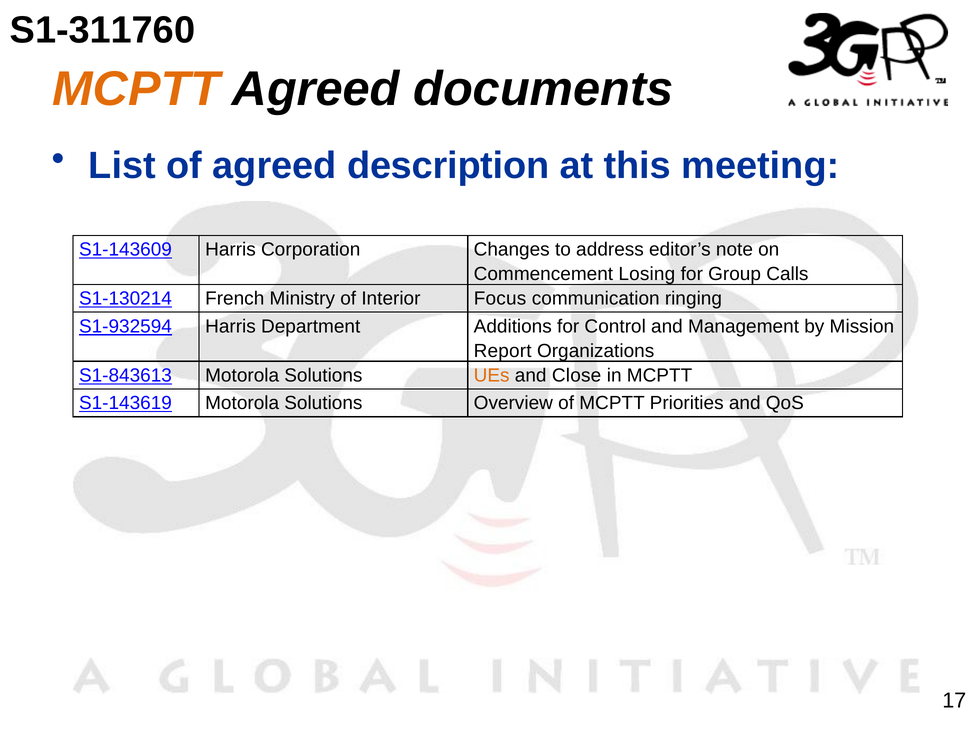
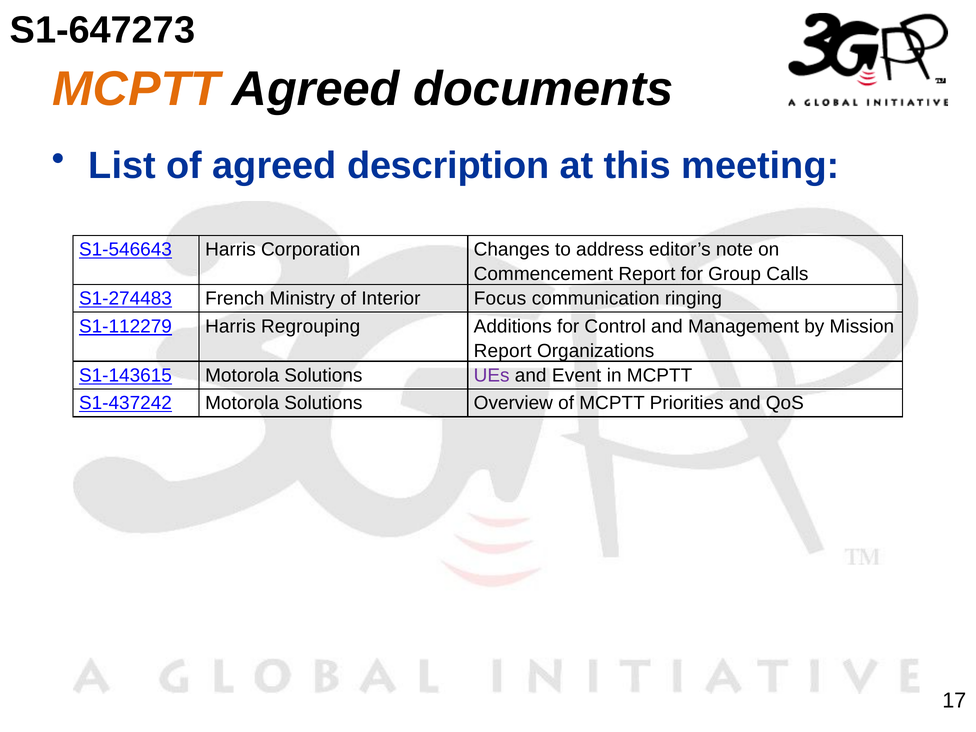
S1-311760: S1-311760 -> S1-647273 (102, 30)
S1-143609: S1-143609 -> S1-546643 (125, 250)
Commencement Losing: Losing -> Report (647, 274)
S1-130214: S1-130214 -> S1-274483 (125, 299)
S1-932594: S1-932594 -> S1-112279 (125, 326)
Department: Department -> Regrouping (311, 326)
S1-843613: S1-843613 -> S1-143615 (125, 375)
UEs colour: orange -> purple (492, 375)
Close: Close -> Event (577, 375)
S1-143619: S1-143619 -> S1-437242 (125, 403)
